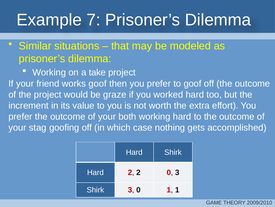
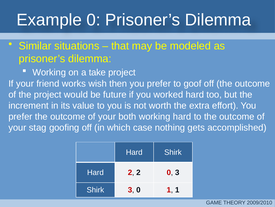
Example 7: 7 -> 0 (94, 20)
works goof: goof -> wish (98, 83)
graze: graze -> future (115, 94)
